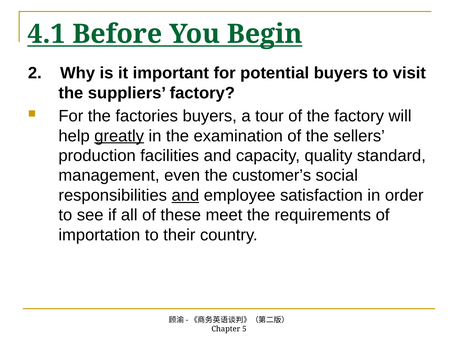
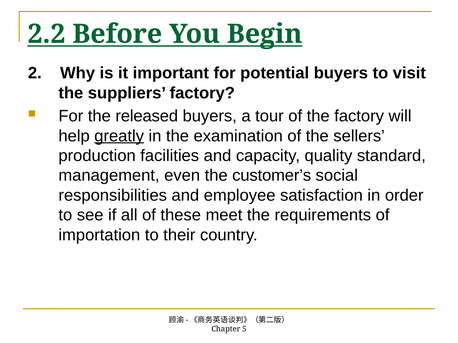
4.1: 4.1 -> 2.2 (46, 34)
factories: factories -> released (147, 116)
and underline: present -> none (185, 196)
